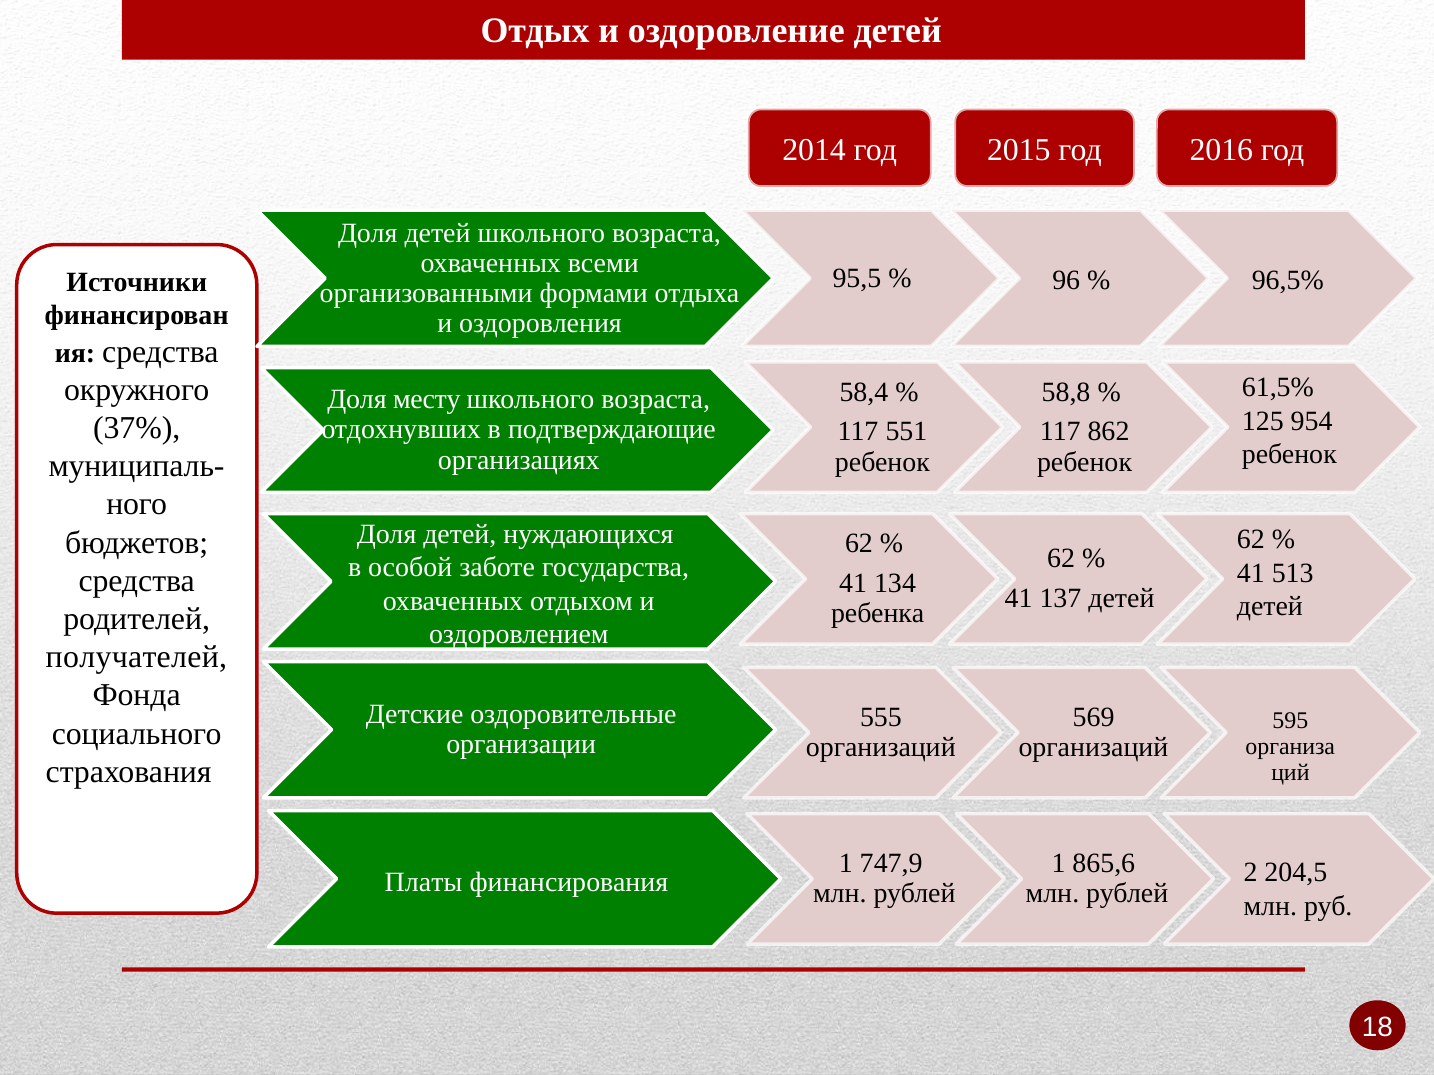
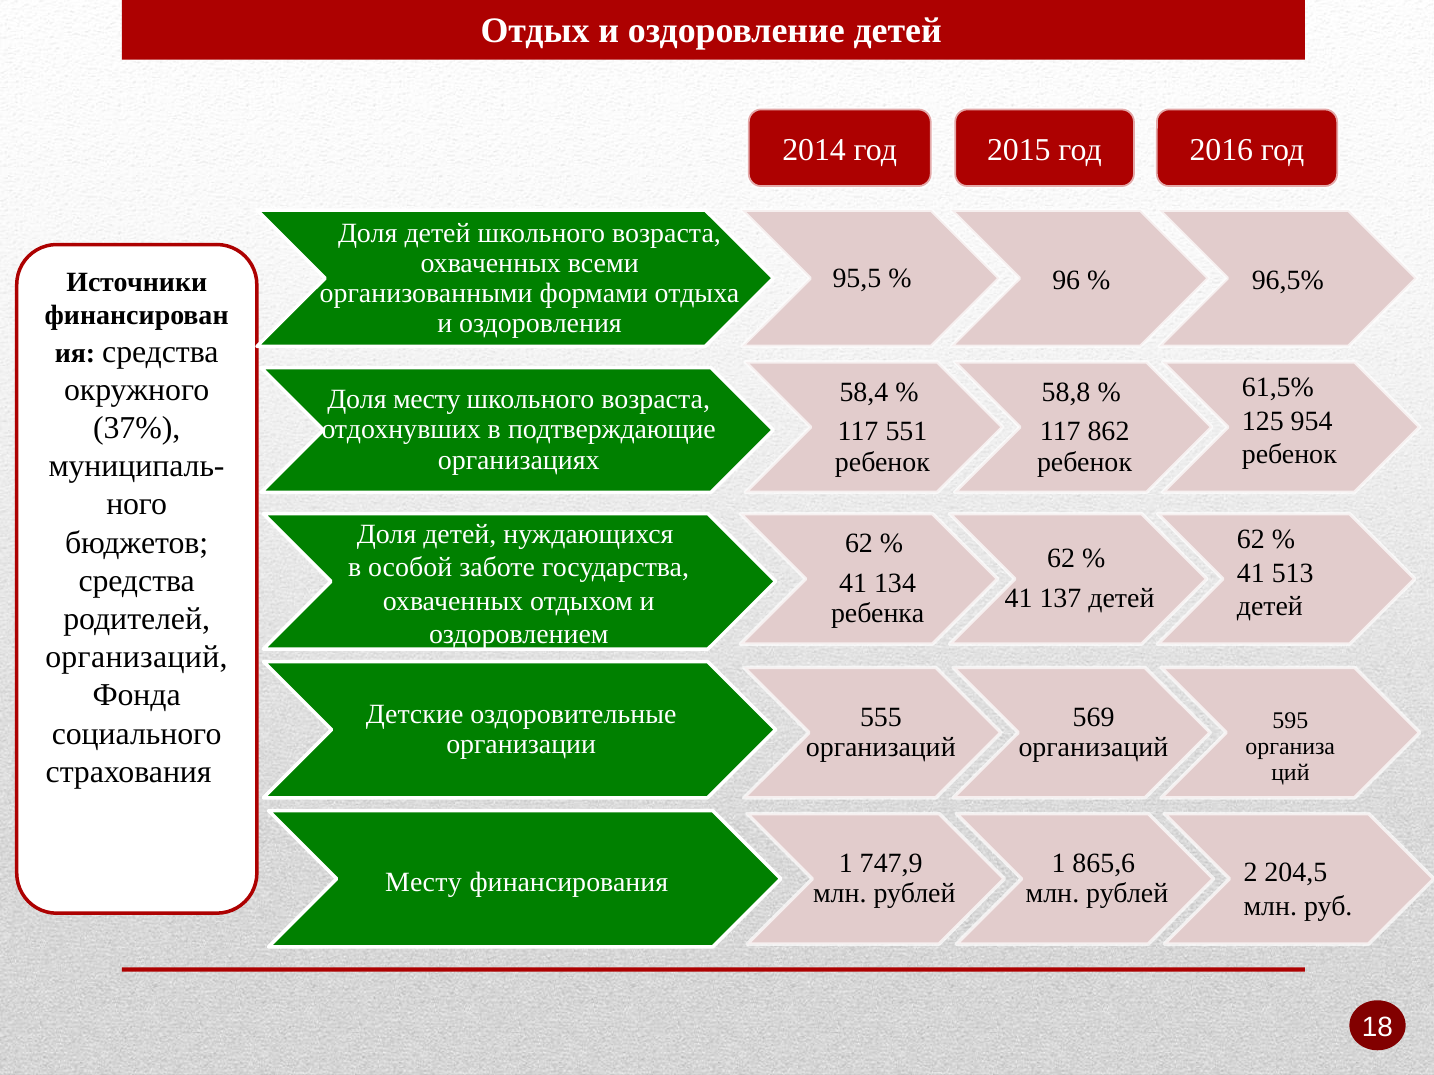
получателей: получателей -> организаций (136, 657)
Платы: Платы -> Месту (423, 883)
